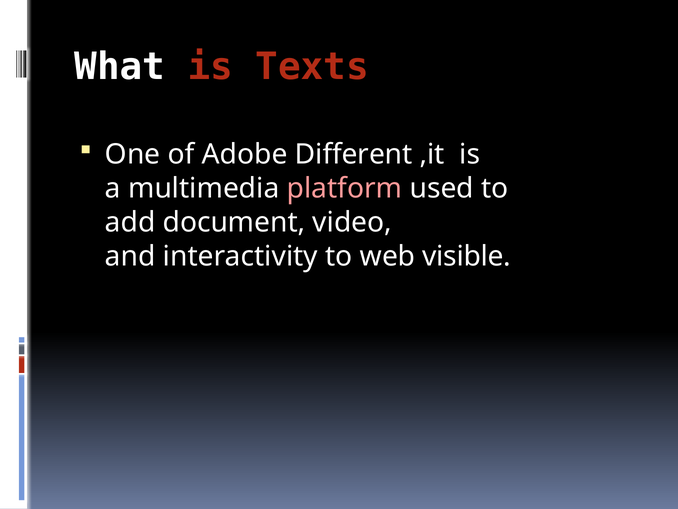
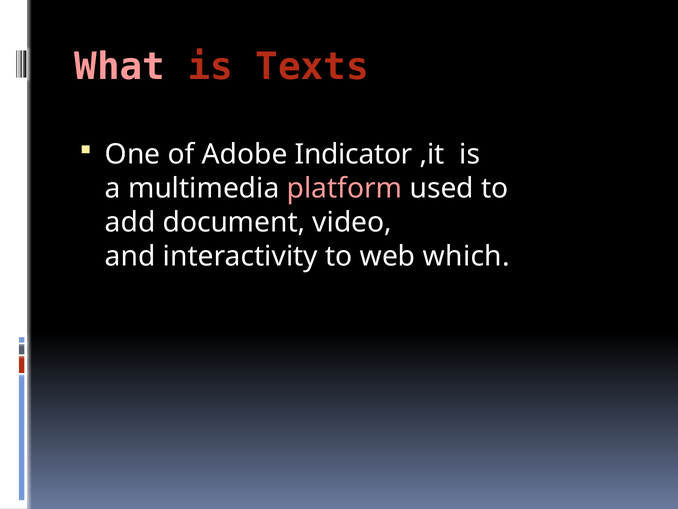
What colour: white -> pink (120, 67)
Different: Different -> Indicator (354, 154)
visible: visible -> which (466, 256)
